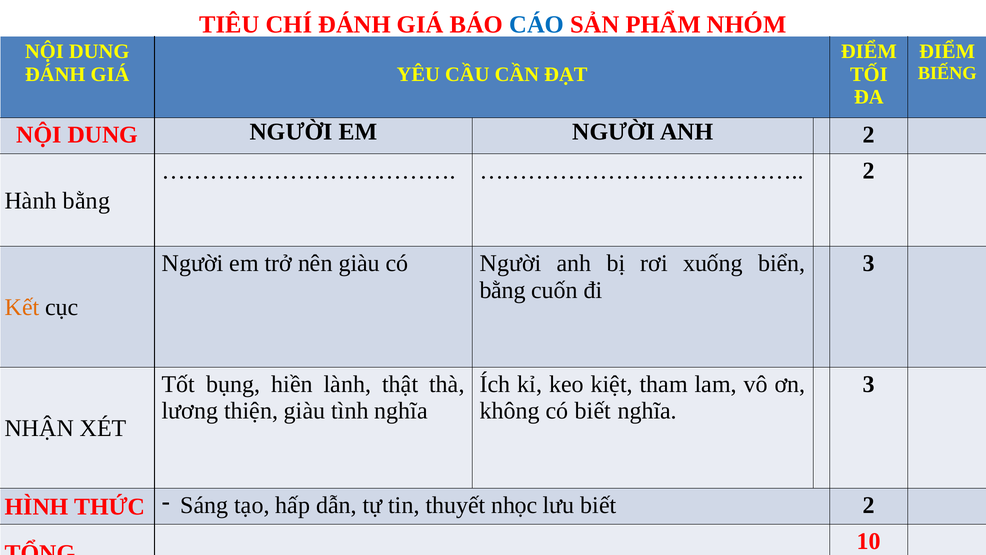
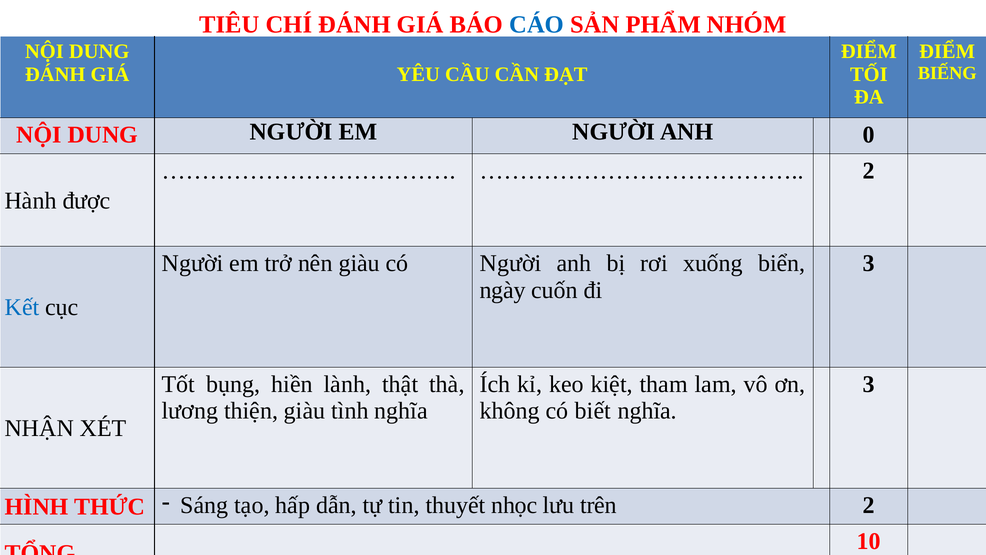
ANH 2: 2 -> 0 (869, 135)
Hành bằng: bằng -> được (87, 201)
bằng: bằng -> ngày (503, 290)
Kết colour: orange -> blue (22, 307)
lưu biết: biết -> trên (598, 505)
